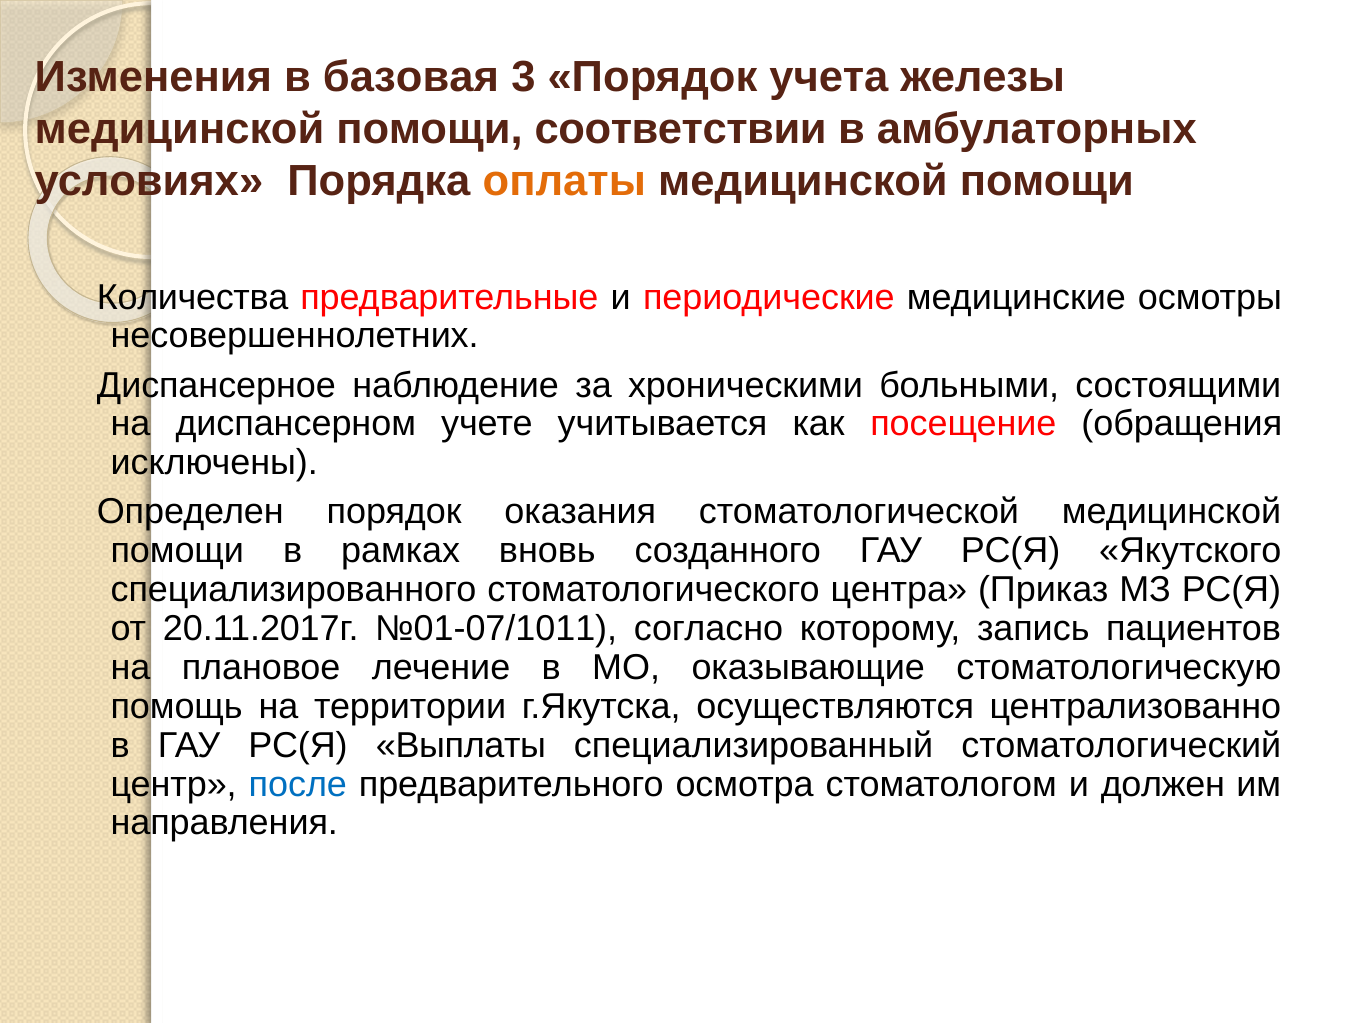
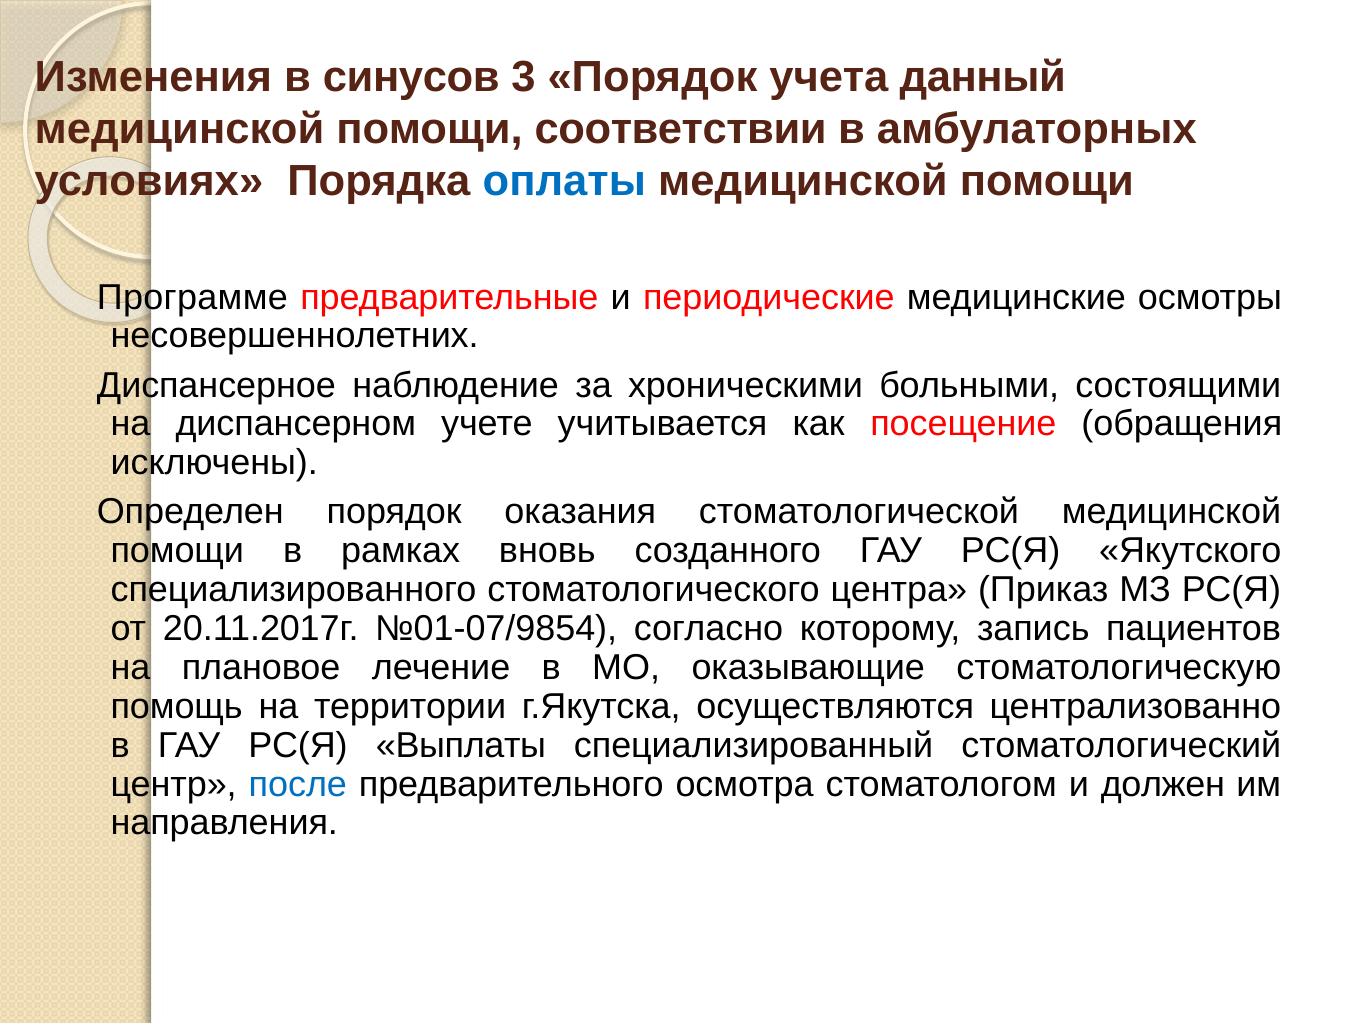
базовая: базовая -> синусов (411, 77)
железы: железы -> данный (983, 77)
оплаты colour: orange -> blue (564, 181)
Количества: Количества -> Программе (192, 297)
№01-07/1011: №01-07/1011 -> №01-07/9854 (496, 629)
